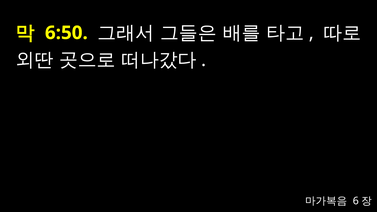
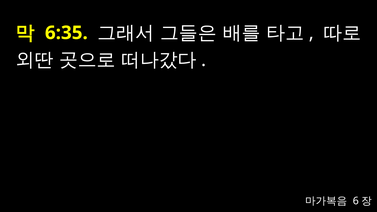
6:50: 6:50 -> 6:35 (66, 33)
